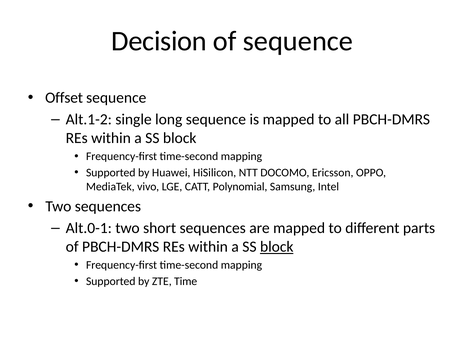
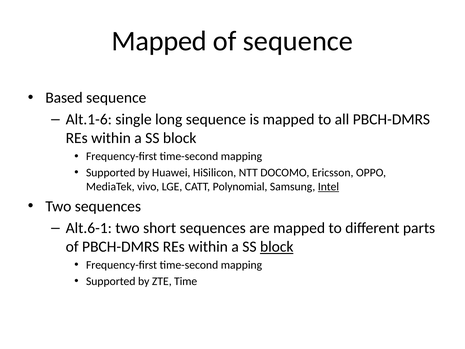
Decision: Decision -> Mapped (159, 41)
Offset: Offset -> Based (64, 98)
Alt.1-2: Alt.1-2 -> Alt.1-6 (89, 119)
Intel underline: none -> present (328, 187)
Alt.0-1: Alt.0-1 -> Alt.6-1 (89, 228)
